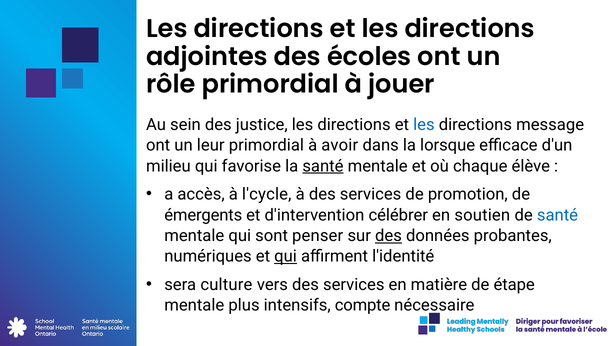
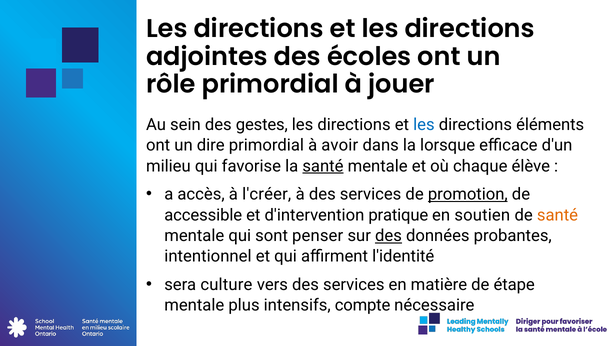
justice: justice -> gestes (262, 125)
message: message -> éléments (550, 125)
leur: leur -> dire (211, 145)
l'cycle: l'cycle -> l'créer (267, 194)
promotion underline: none -> present (468, 194)
émergents: émergents -> accessible (203, 215)
célébrer: célébrer -> pratique (398, 215)
santé colour: blue -> orange (558, 215)
numériques: numériques -> intentionnel (208, 256)
qui underline: present -> none (286, 256)
